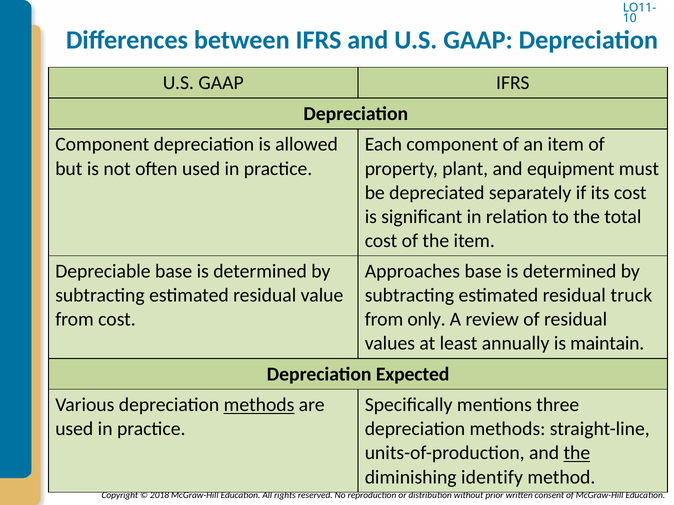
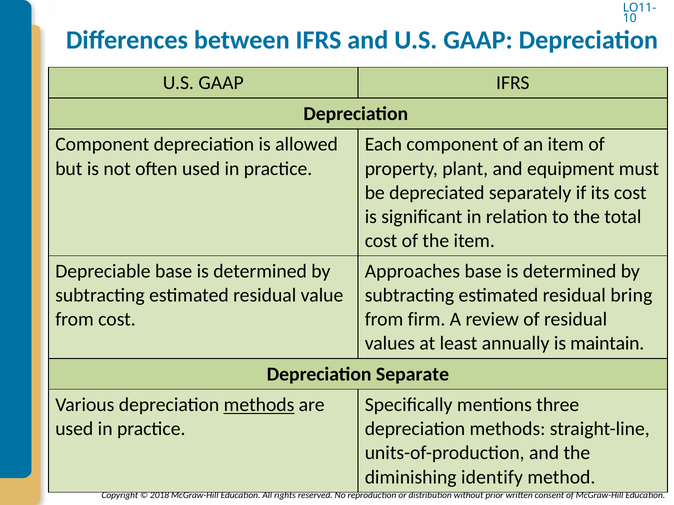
truck: truck -> bring (631, 296)
only: only -> firm (427, 320)
Expected: Expected -> Separate (413, 375)
the underline: present -> none (577, 453)
